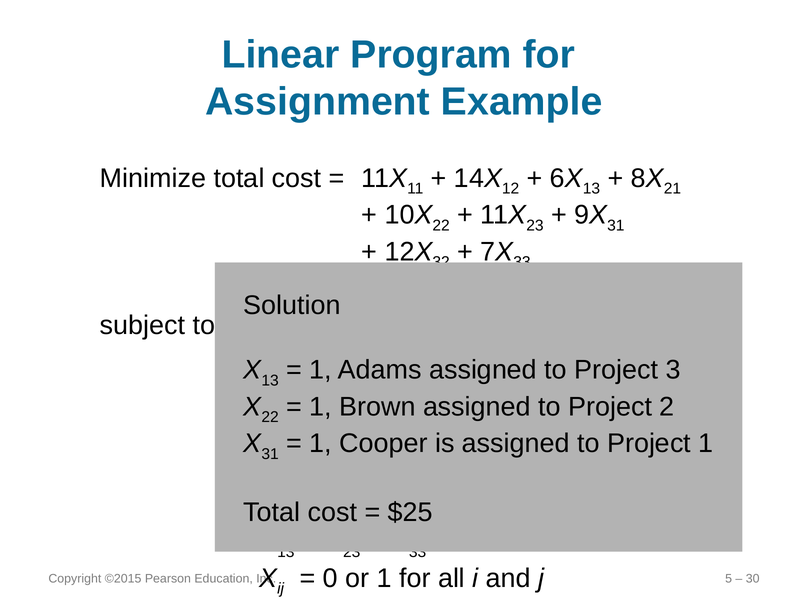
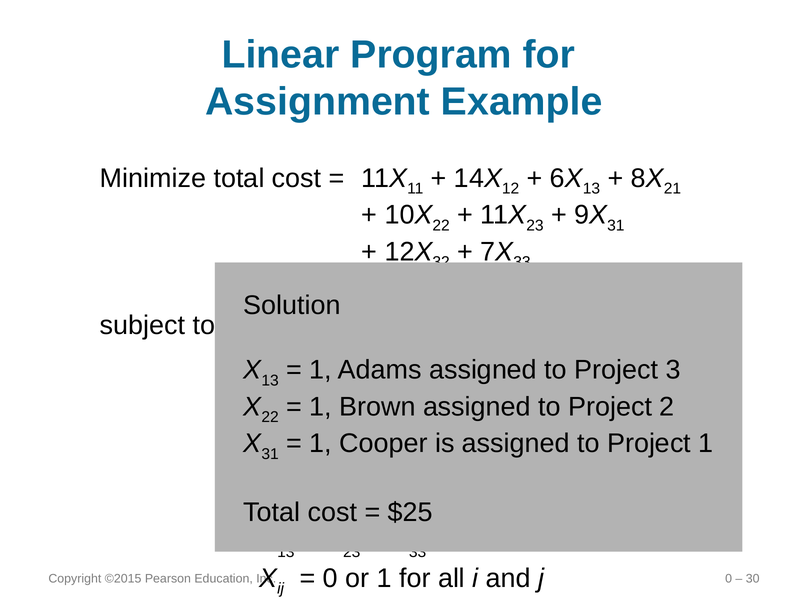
5: 5 -> 0 (729, 579)
